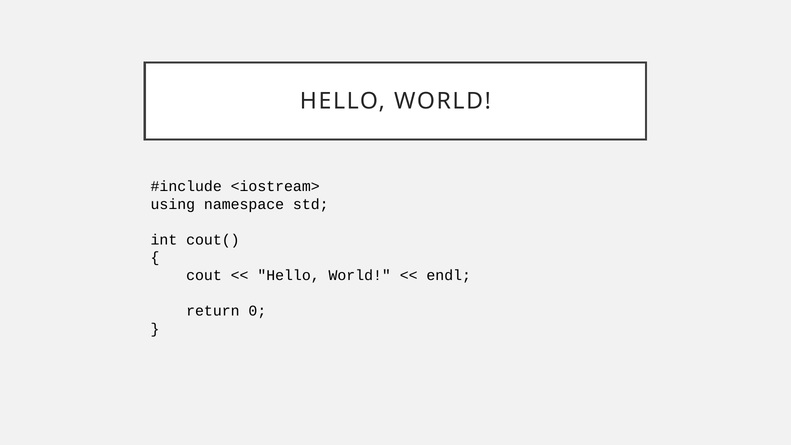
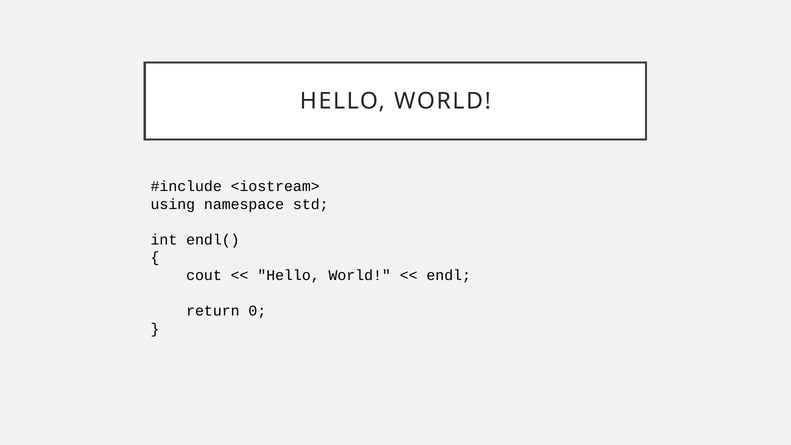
cout(: cout( -> endl( (213, 240)
